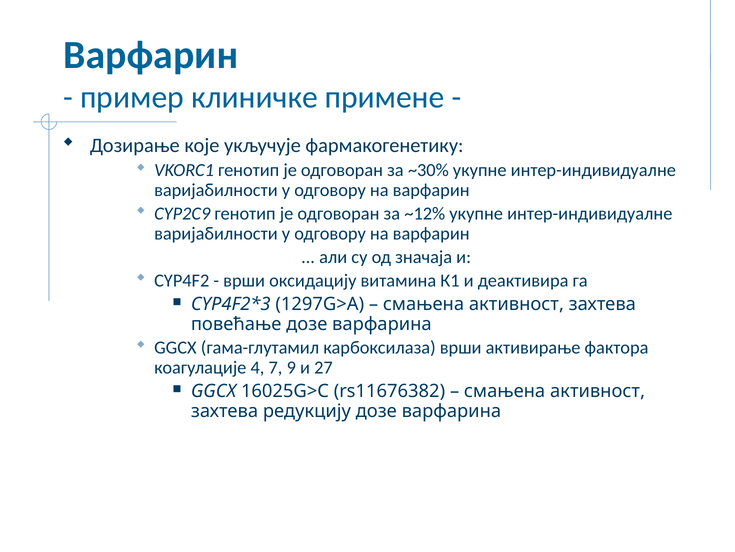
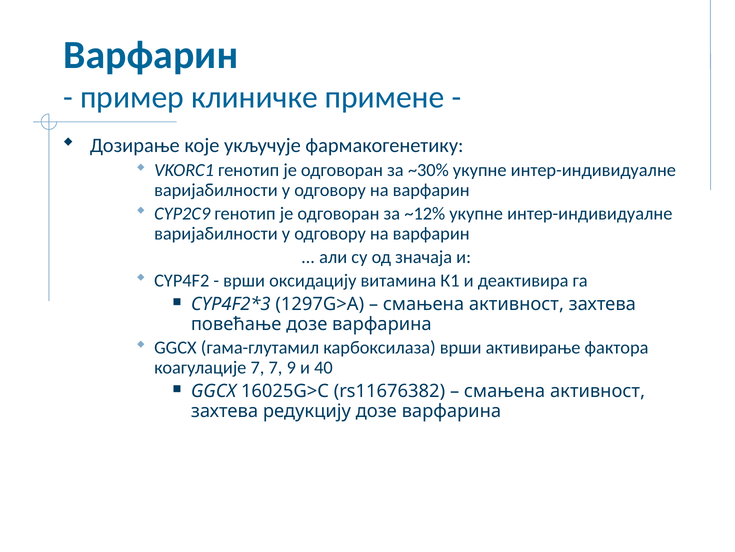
коагулације 4: 4 -> 7 (258, 367)
27: 27 -> 40 (323, 367)
